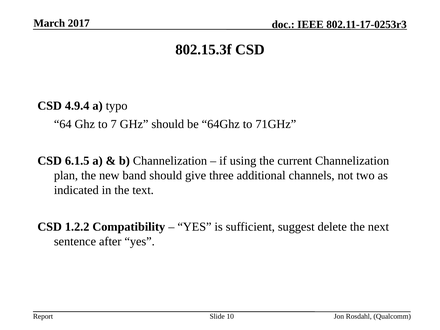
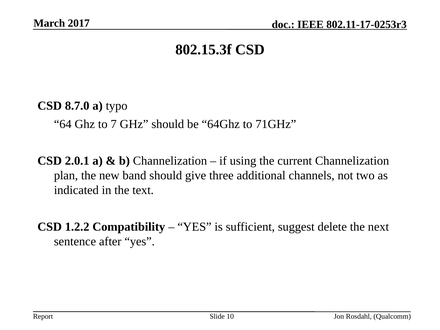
4.9.4: 4.9.4 -> 8.7.0 (77, 106)
6.1.5: 6.1.5 -> 2.0.1 (77, 161)
